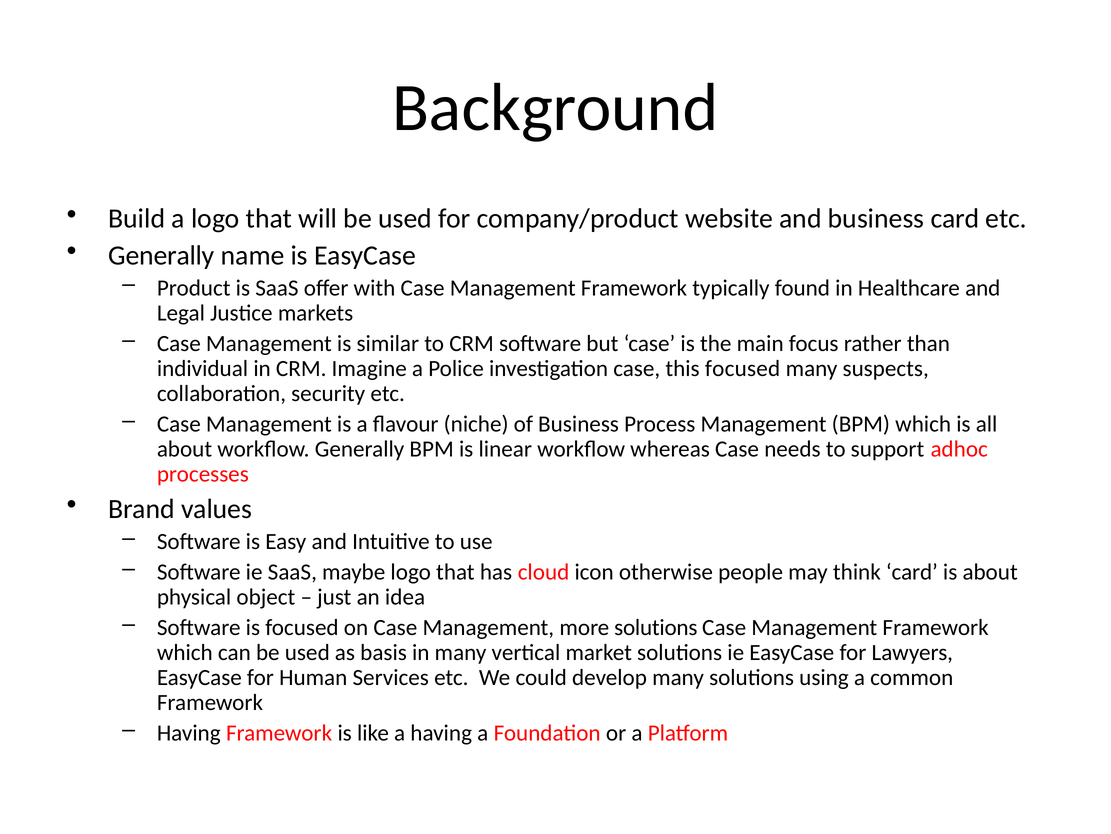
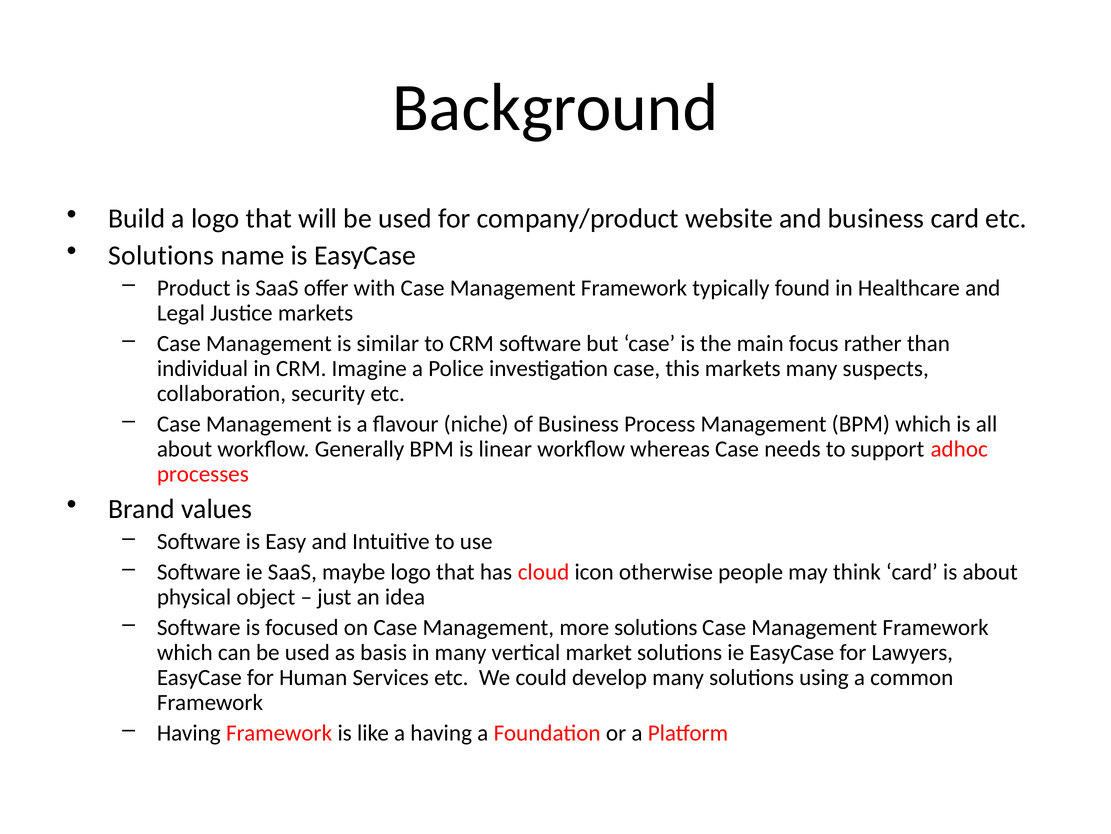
Generally: Generally -> Solutions (161, 255)
this focused: focused -> markets (743, 368)
